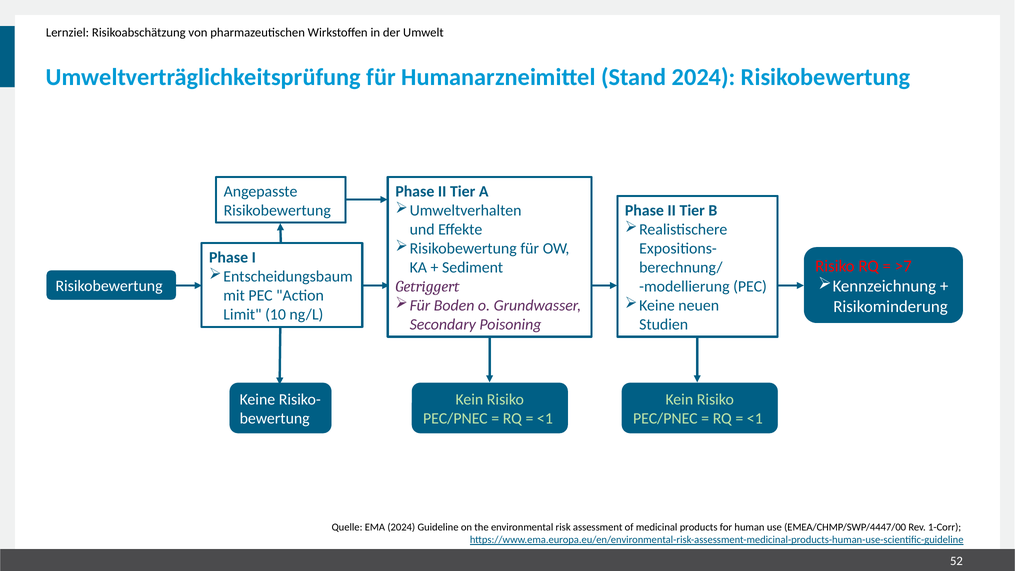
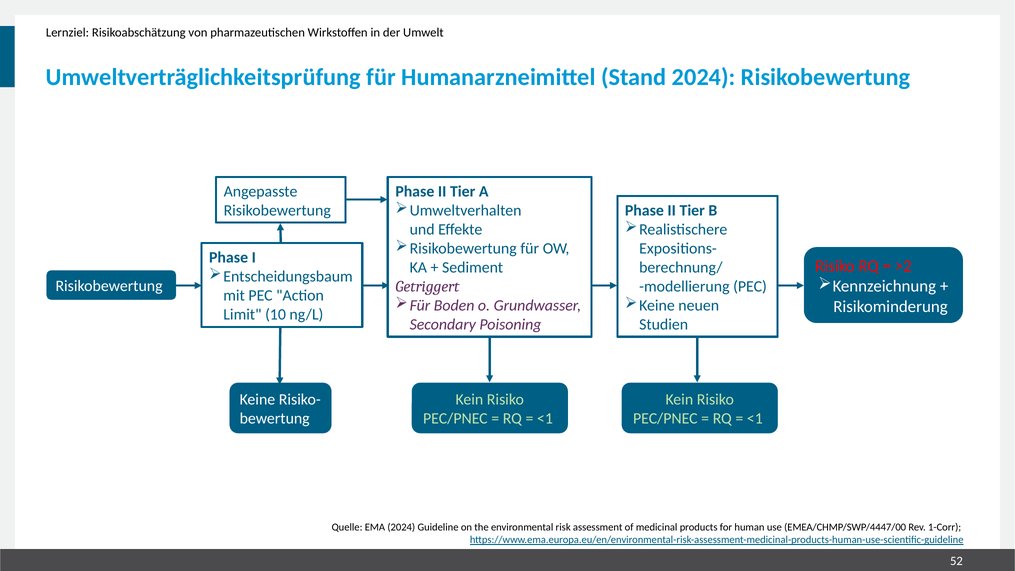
>7: >7 -> >2 (903, 266)
